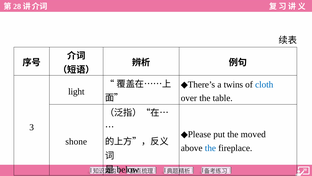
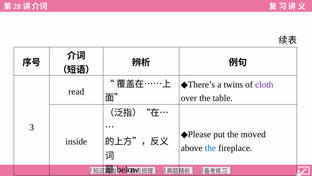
cloth colour: blue -> purple (264, 84)
light: light -> read (76, 91)
shone: shone -> inside (76, 141)
